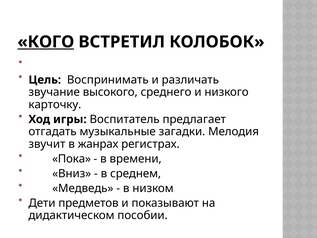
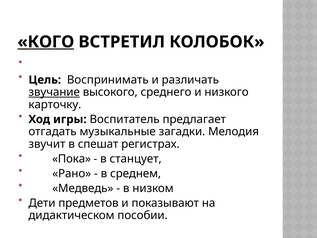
звучание underline: none -> present (54, 92)
жанрах: жанрах -> спешат (98, 144)
времени: времени -> станцует (136, 159)
Вниз: Вниз -> Рано (72, 173)
